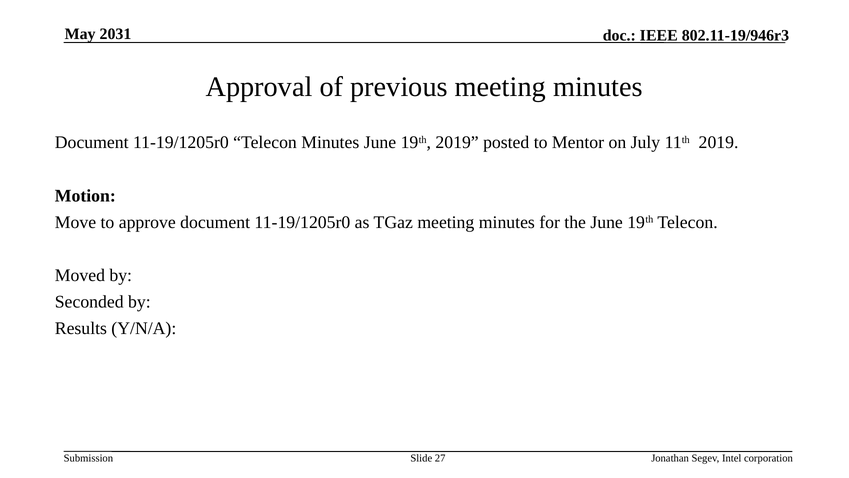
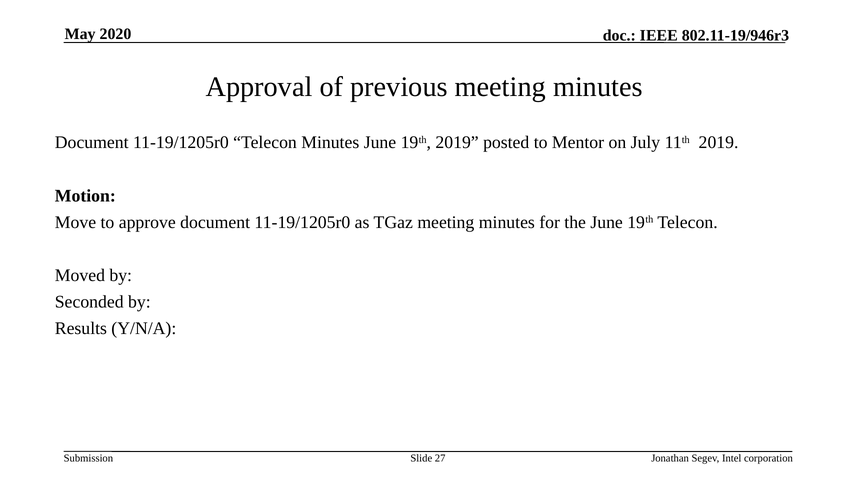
2031: 2031 -> 2020 (116, 34)
